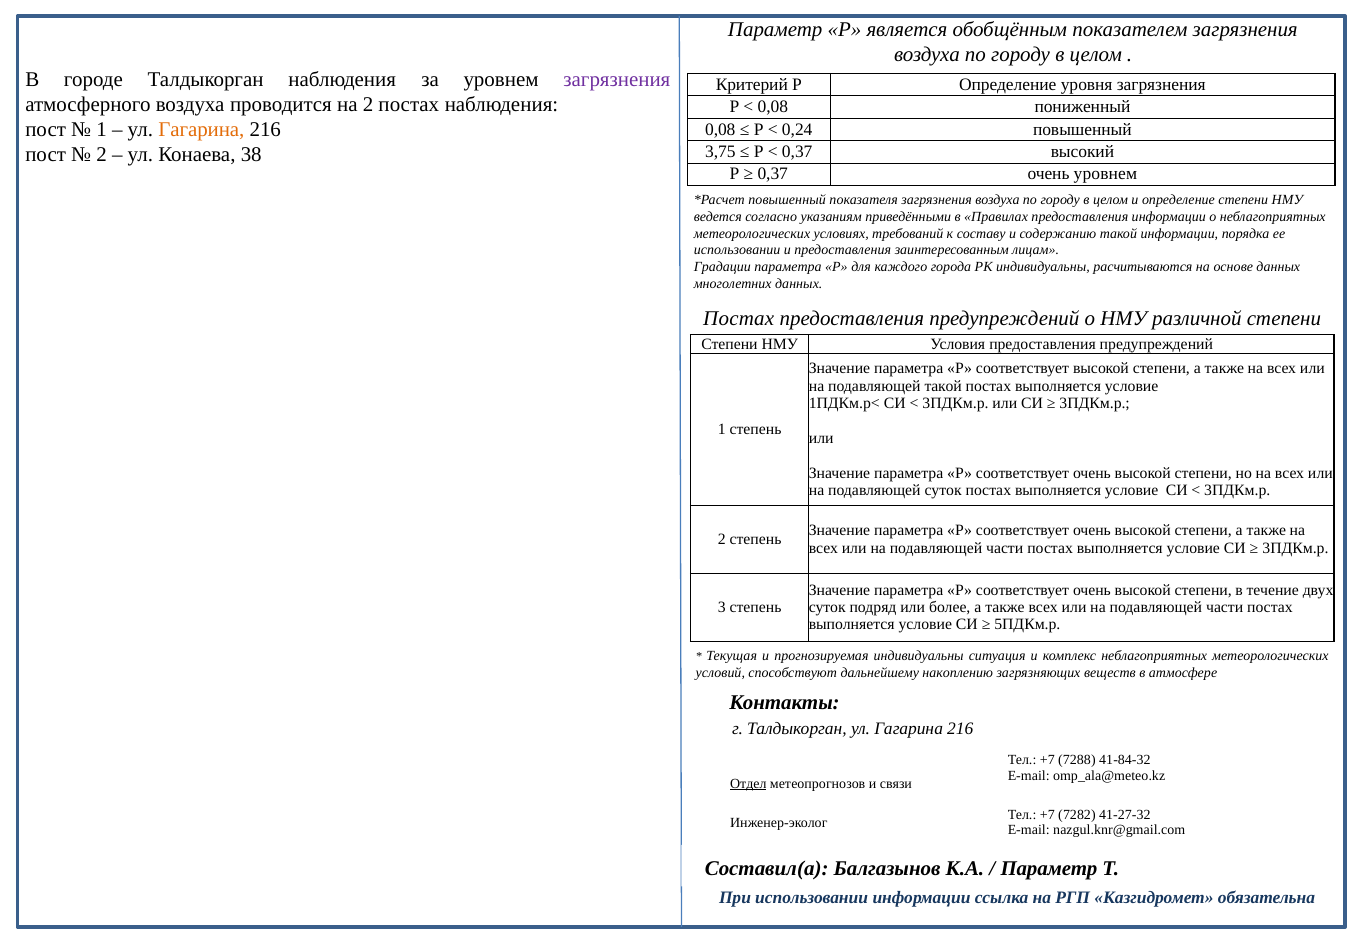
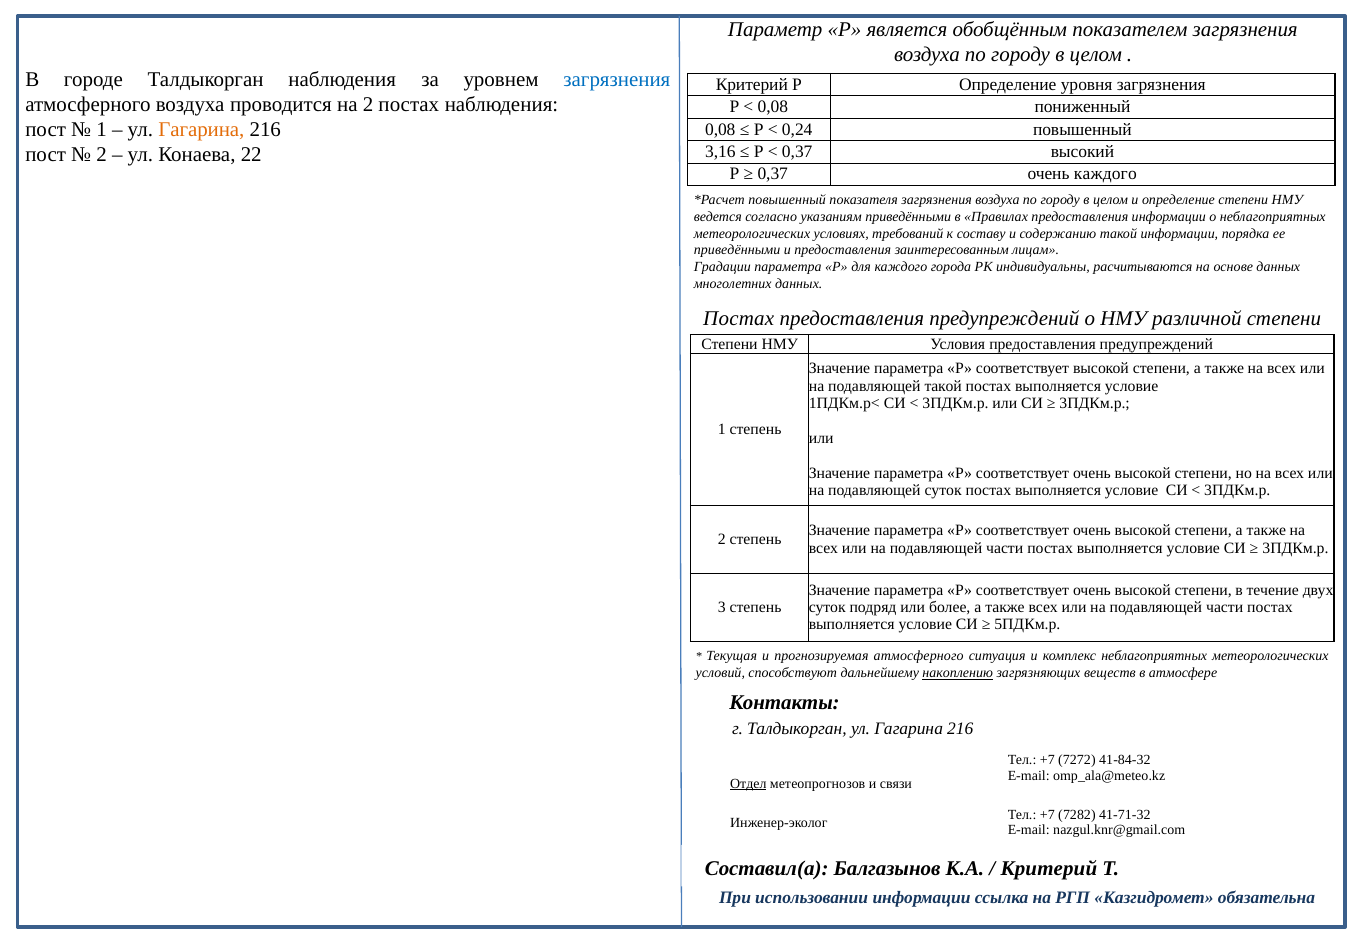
загрязнения colour: purple -> blue (617, 79)
3,75: 3,75 -> 3,16 (720, 152)
38: 38 -> 22 (251, 155)
очень уровнем: уровнем -> каждого (1105, 174)
использовании: использовании -> приведёнными (737, 250)
прогнозируемая индивидуальны: индивидуальны -> атмосферного (919, 657)
накоплению underline: none -> present (958, 673)
7288: 7288 -> 7272 (1077, 761)
41-27-32: 41-27-32 -> 41-71-32 (1125, 815)
Параметр: Параметр -> Критерий (1049, 869)
